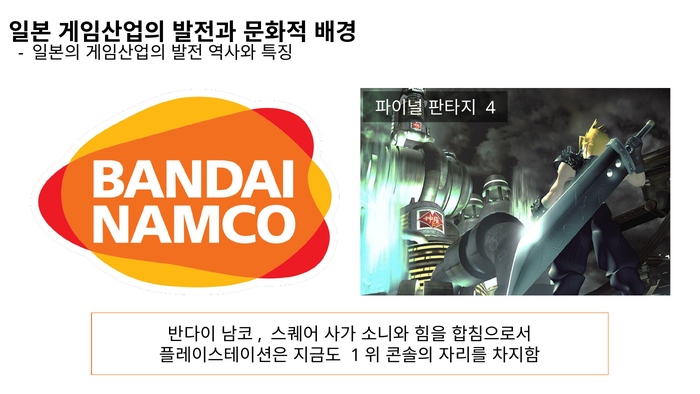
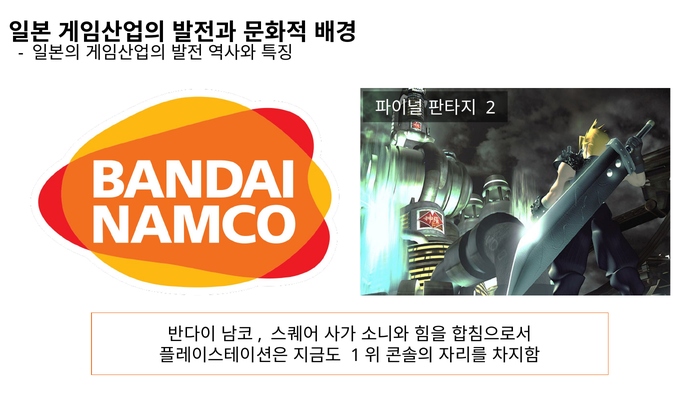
4: 4 -> 2 (491, 108)
